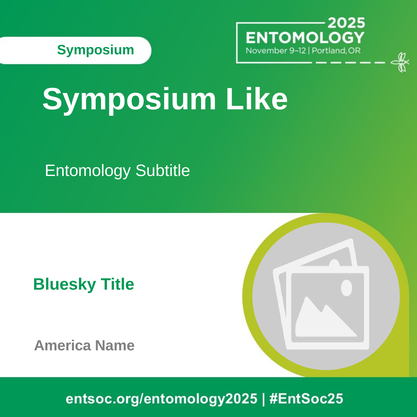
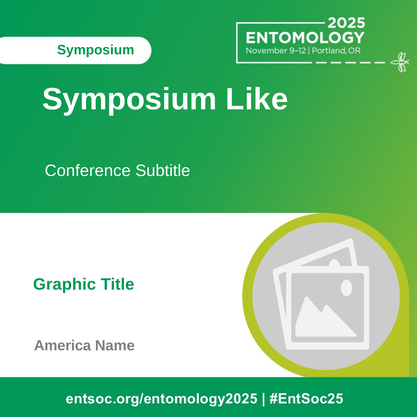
Entomology: Entomology -> Conference (88, 171)
Bluesky: Bluesky -> Graphic (65, 284)
